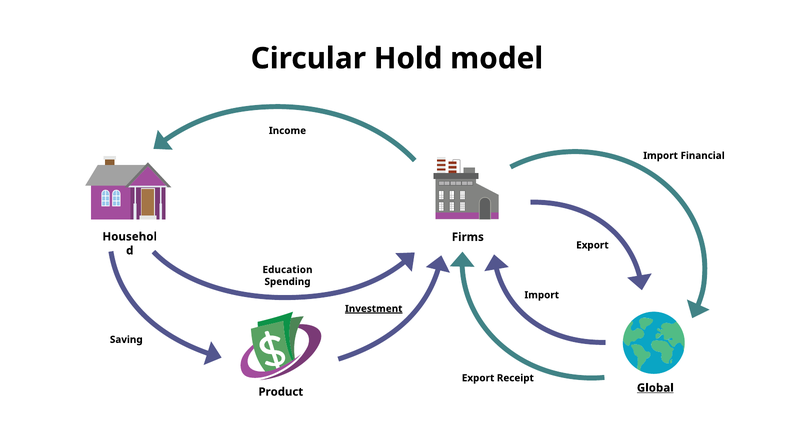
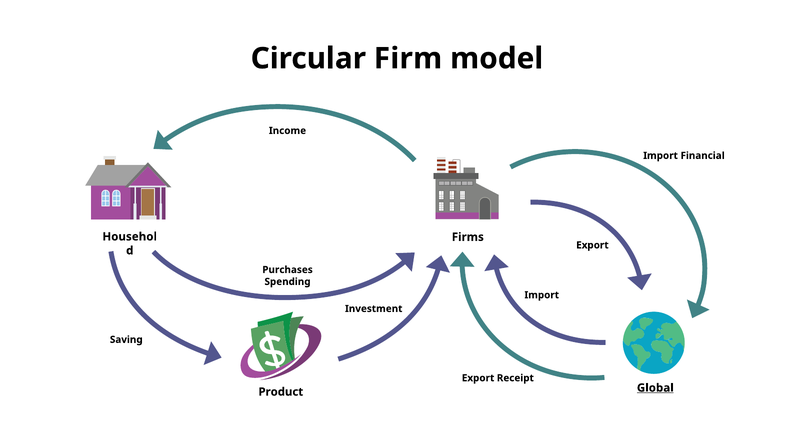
Hold: Hold -> Firm (408, 58)
Education: Education -> Purchases (288, 270)
Investment underline: present -> none (374, 308)
